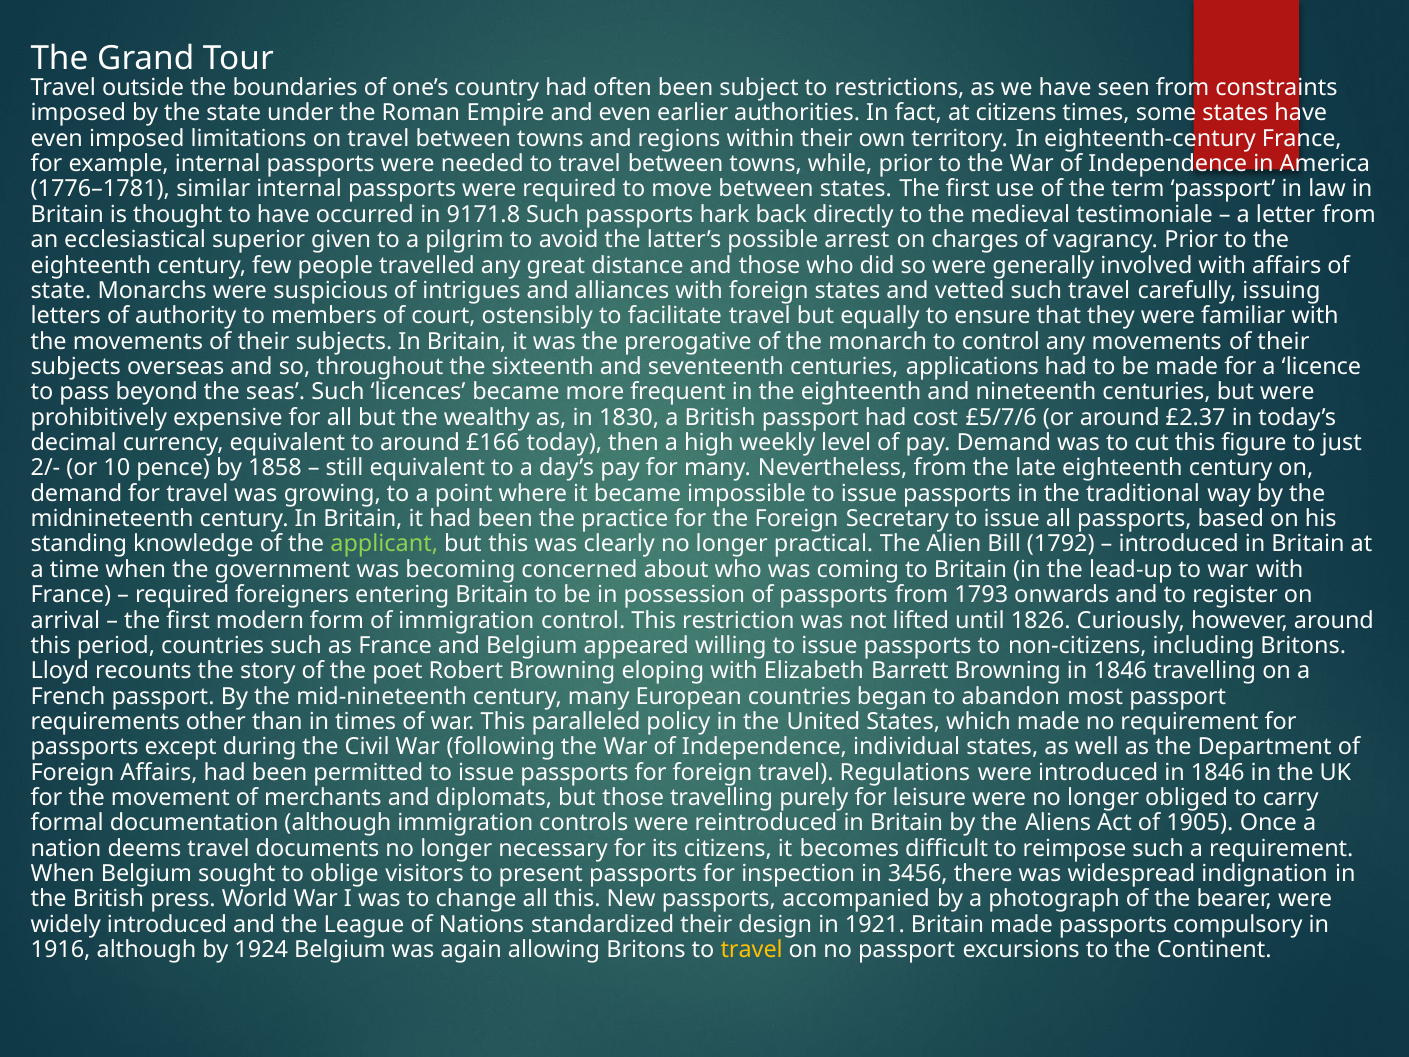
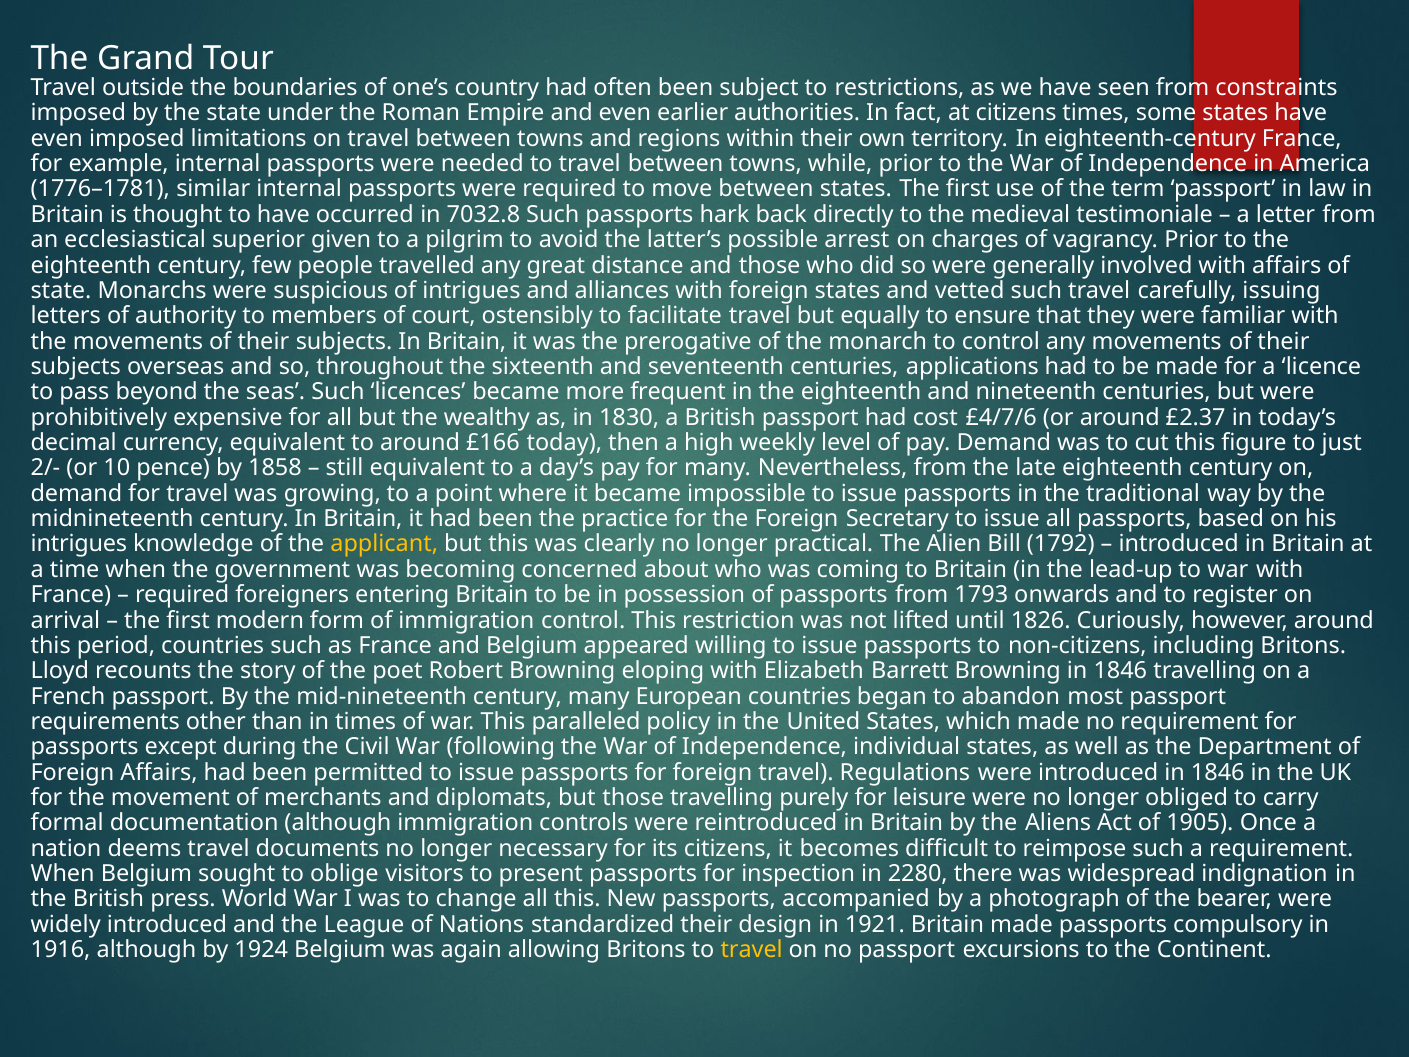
9171.8: 9171.8 -> 7032.8 (483, 215)
£5/7/6: £5/7/6 -> £4/7/6 (1001, 417)
standing: standing -> intrigues (79, 544)
applicant colour: light green -> yellow (384, 544)
3456: 3456 -> 2280 (918, 874)
